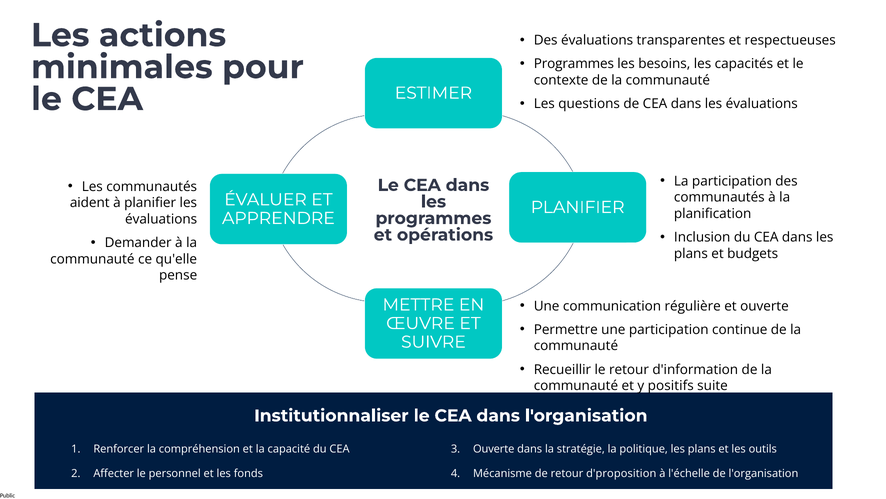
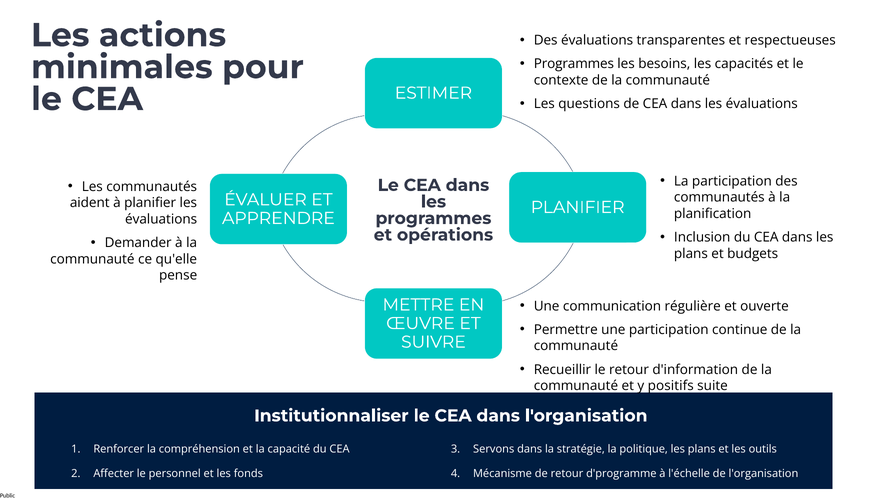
Ouverte: Ouverte -> Servons (494, 448)
d'proposition: d'proposition -> d'programme (621, 473)
